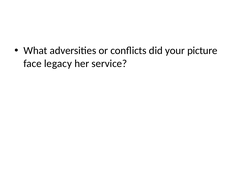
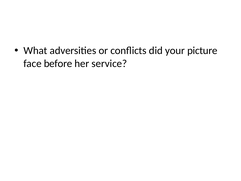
legacy: legacy -> before (58, 63)
